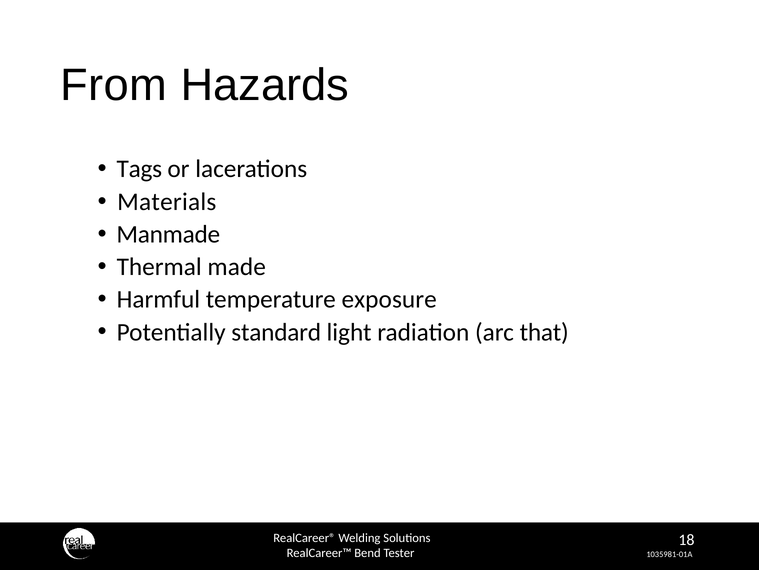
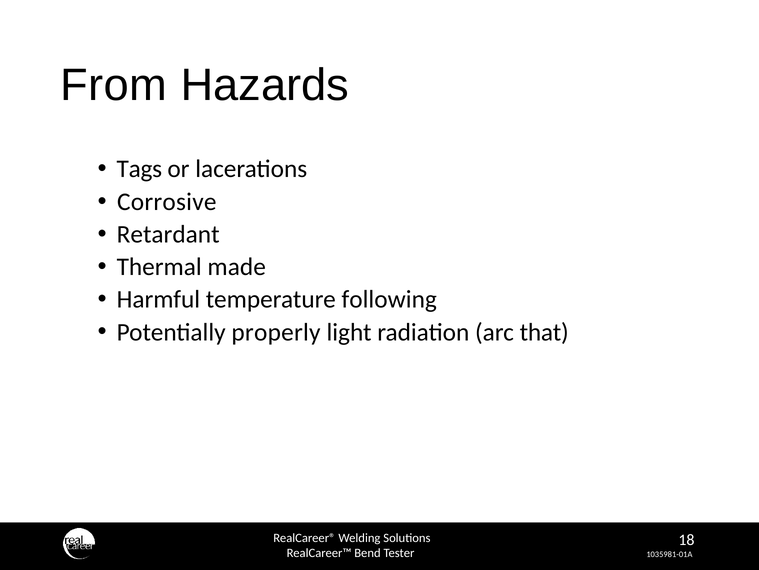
Materials: Materials -> Corrosive (167, 201)
Manmade: Manmade -> Retardant (168, 234)
exposure: exposure -> following (389, 299)
standard: standard -> properly (276, 332)
